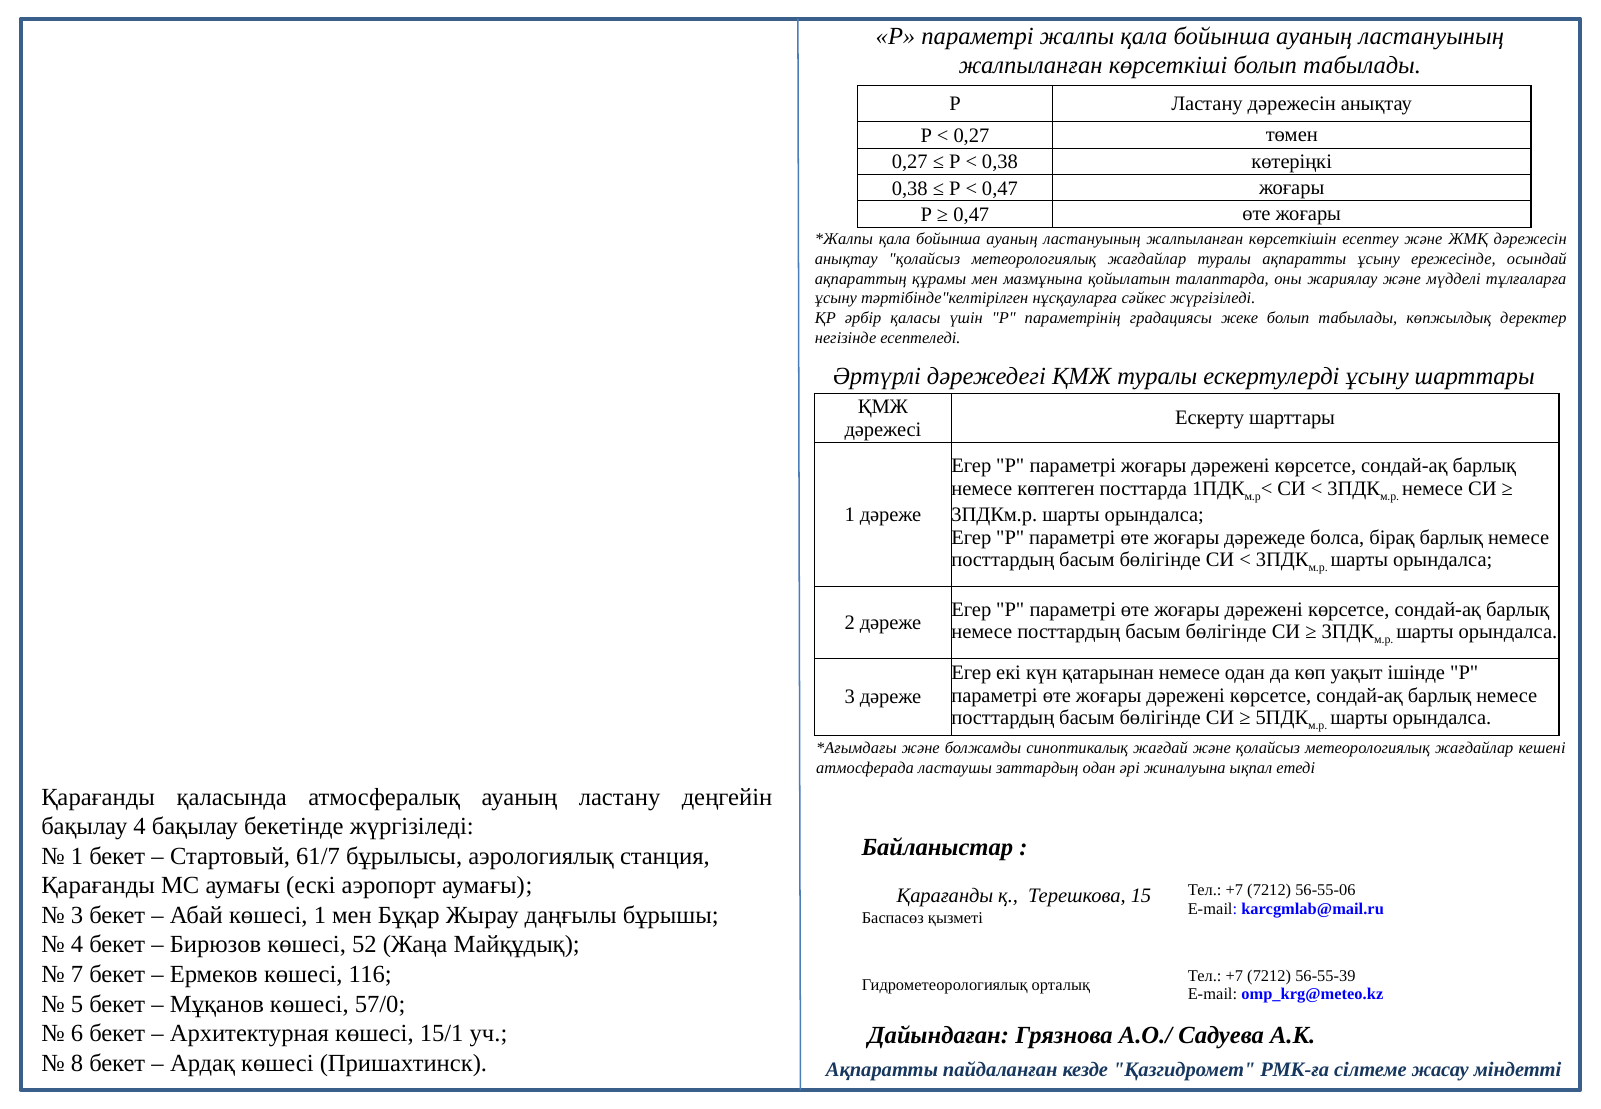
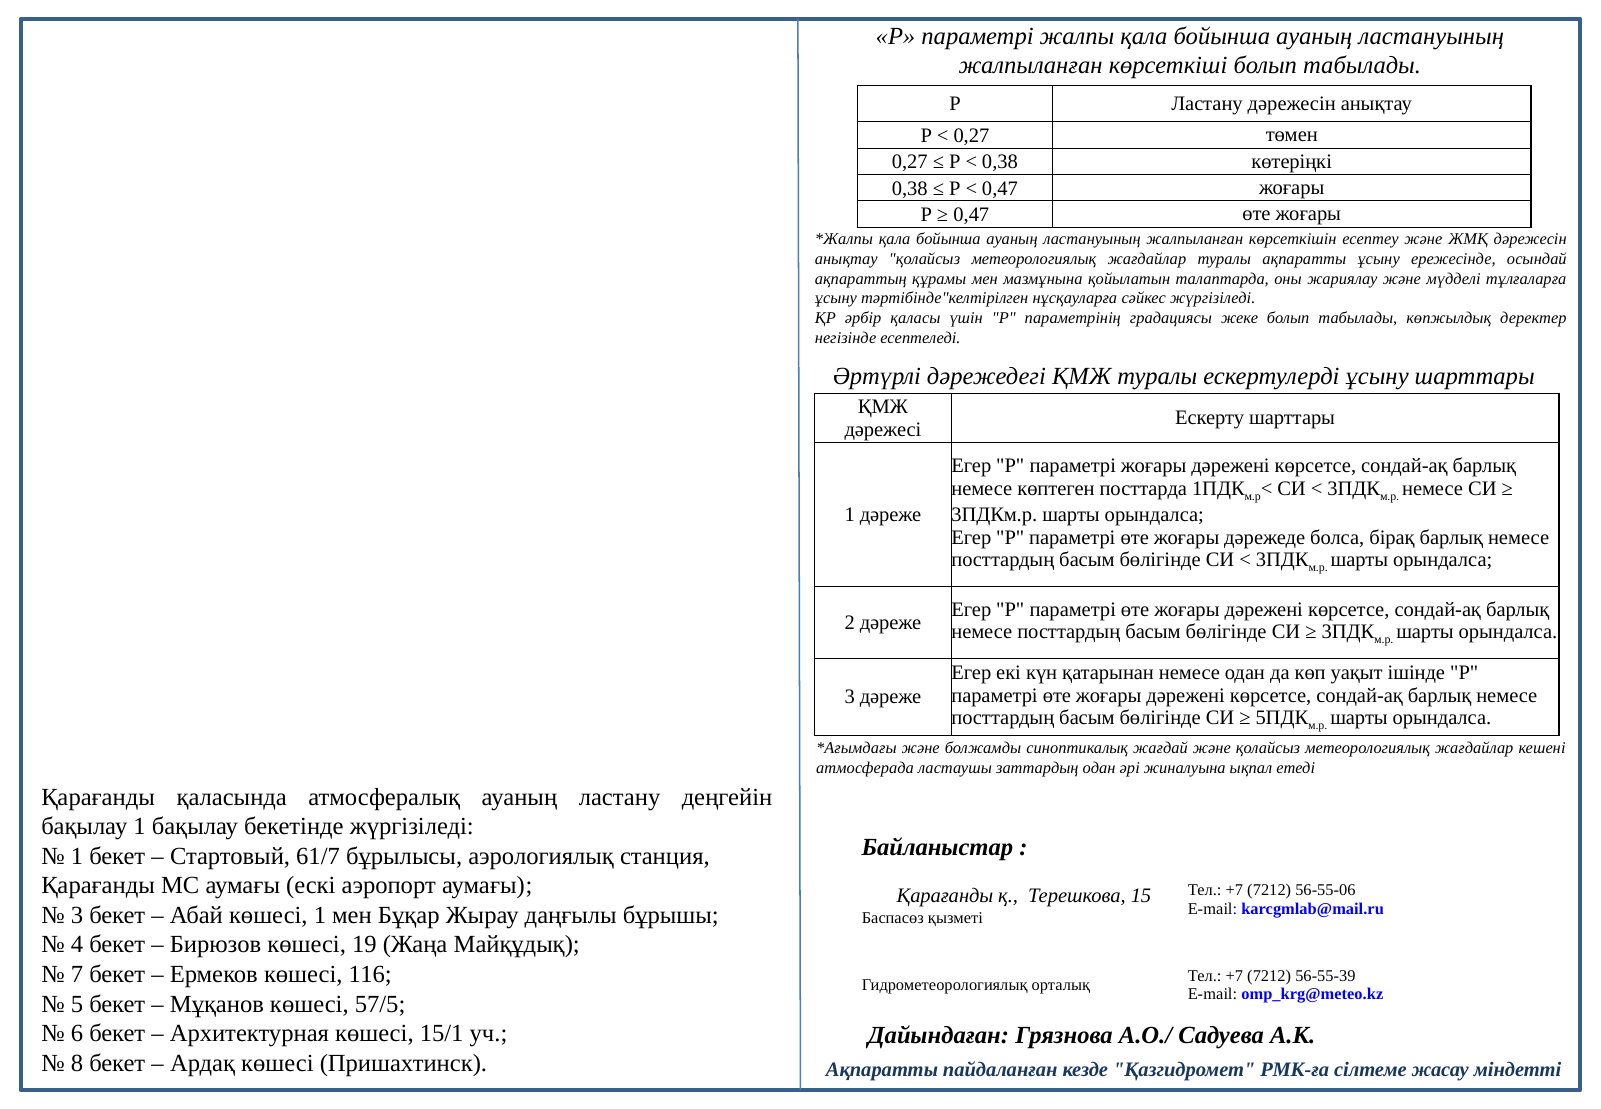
бақылау 4: 4 -> 1 (140, 826)
52: 52 -> 19 (364, 944)
57/0: 57/0 -> 57/5 (380, 1003)
